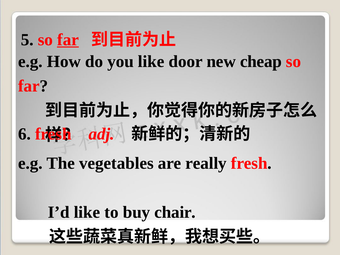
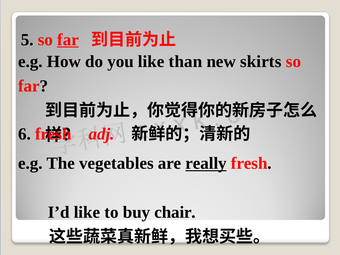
door: door -> than (186, 62)
cheap: cheap -> skirts (261, 62)
really underline: none -> present (206, 163)
